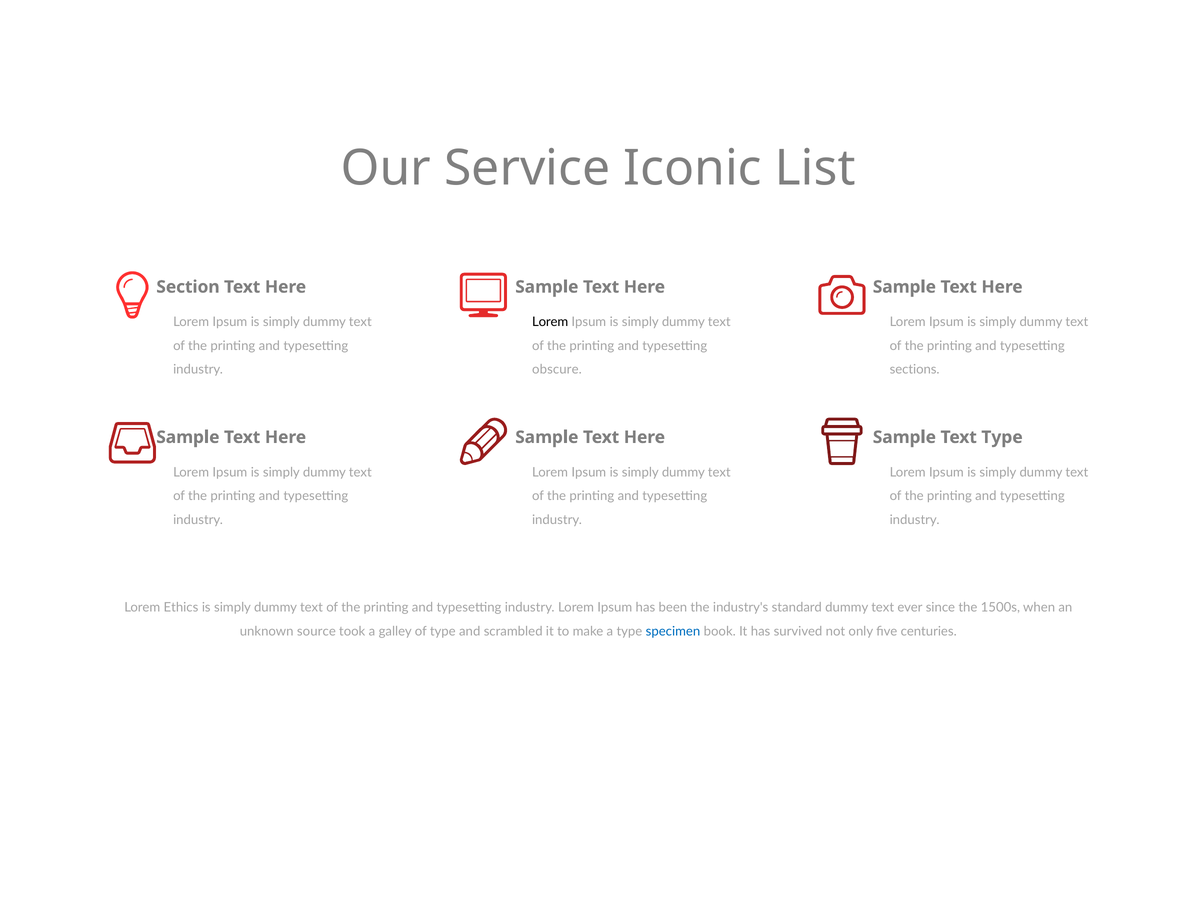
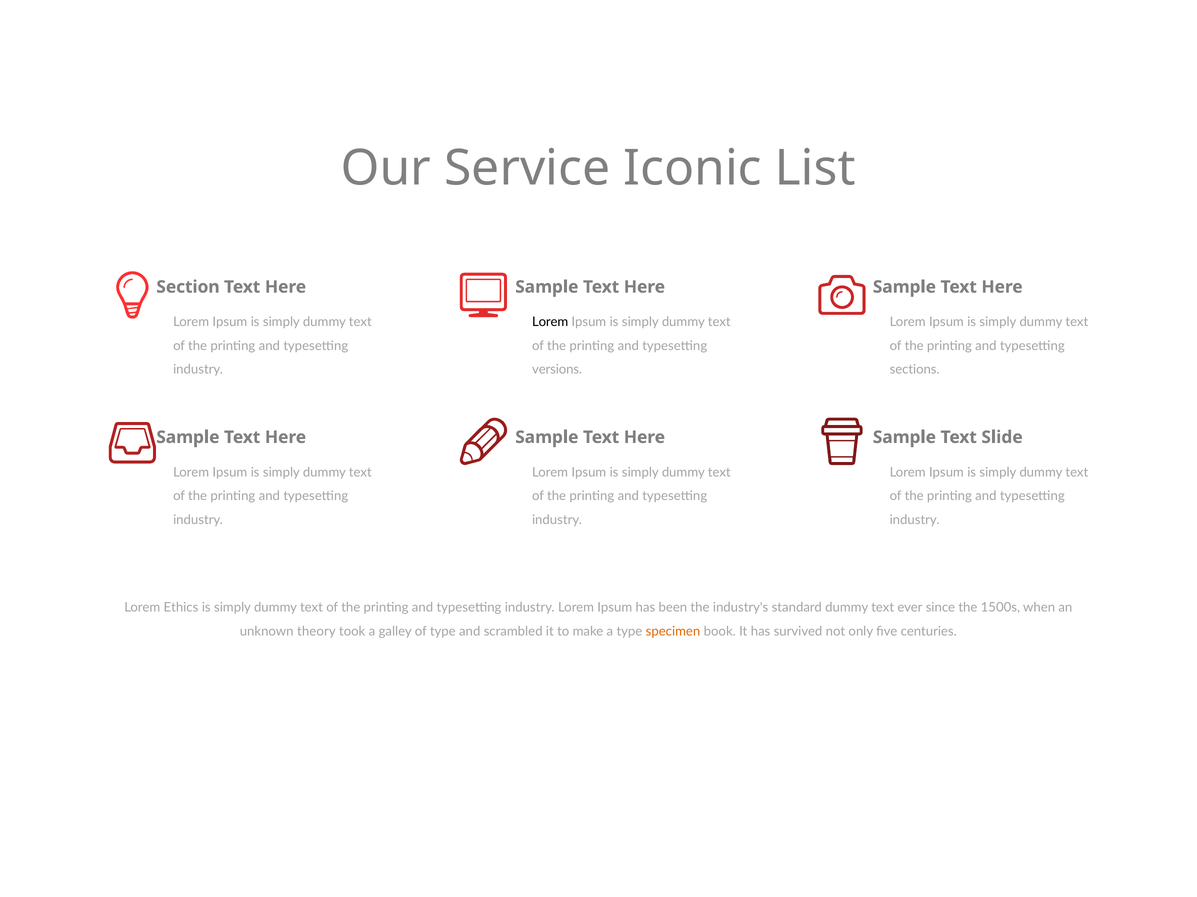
obscure: obscure -> versions (557, 370)
Text Type: Type -> Slide (1002, 438)
source: source -> theory (316, 632)
specimen colour: blue -> orange (673, 632)
